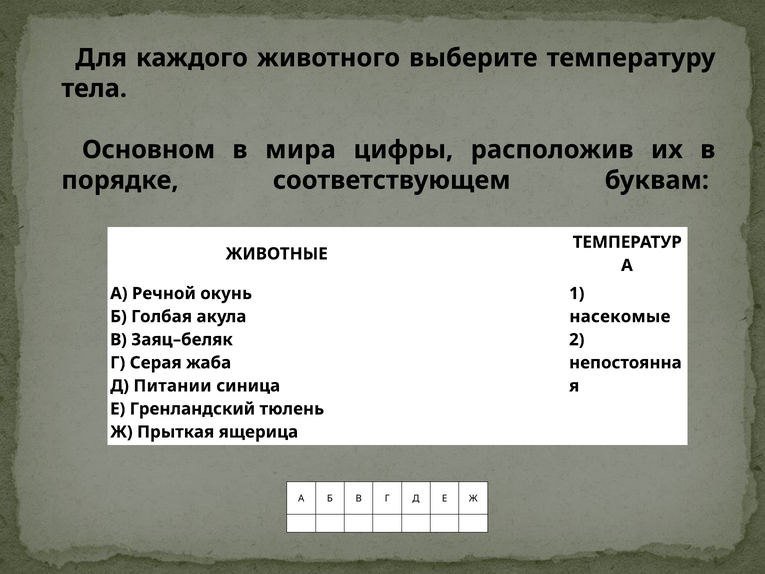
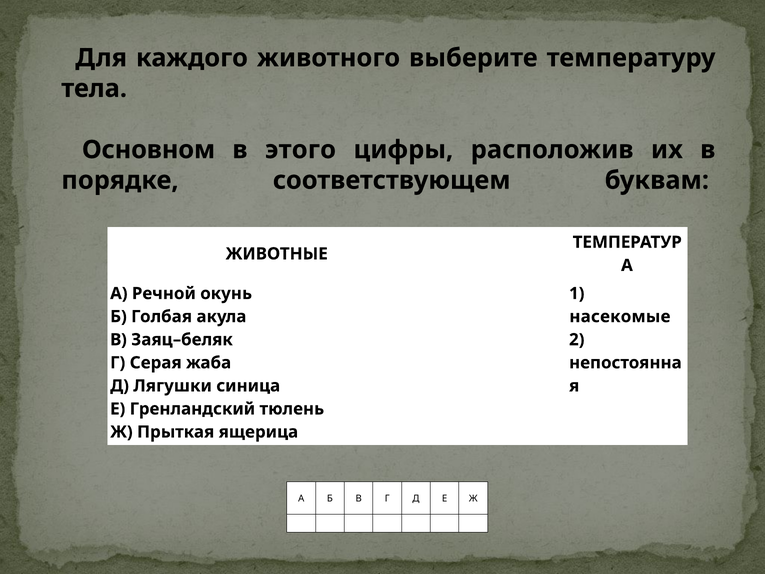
мира: мира -> этого (301, 150)
Питании: Питании -> Лягушки (173, 386)
